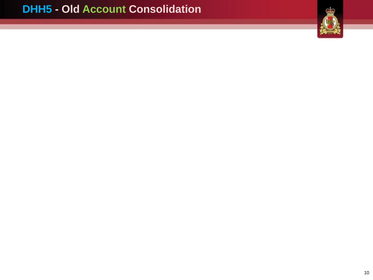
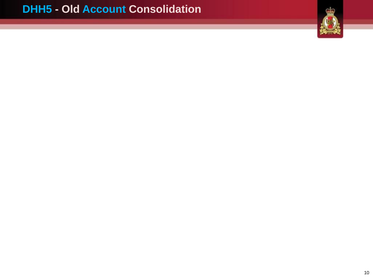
Account colour: light green -> light blue (104, 9)
